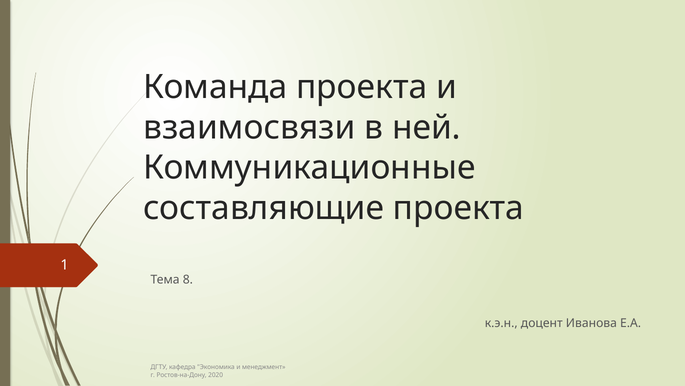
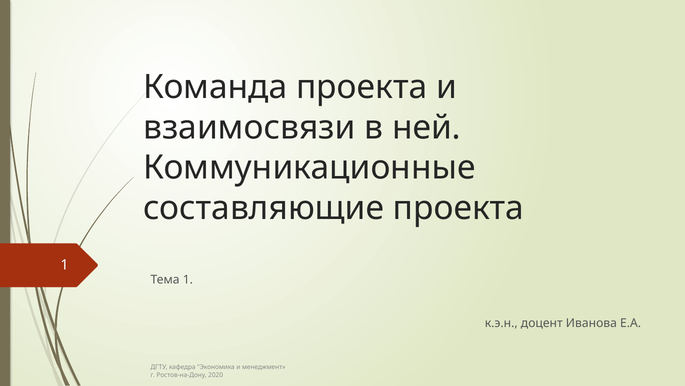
Тема 8: 8 -> 1 (188, 279)
